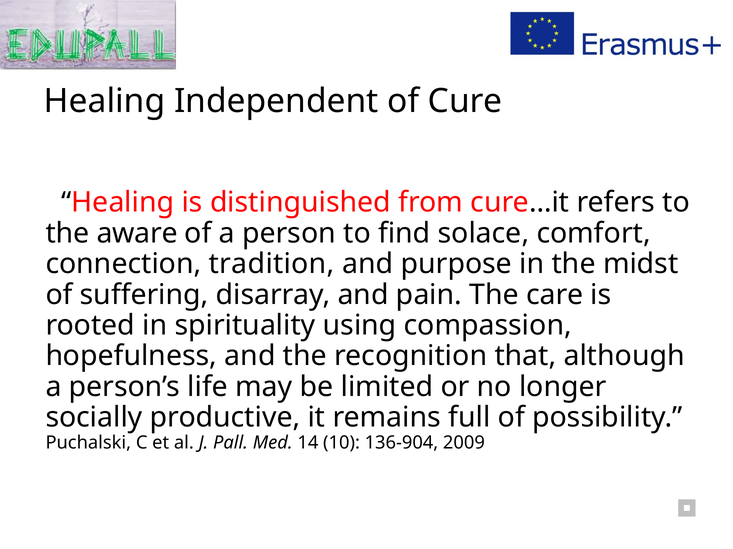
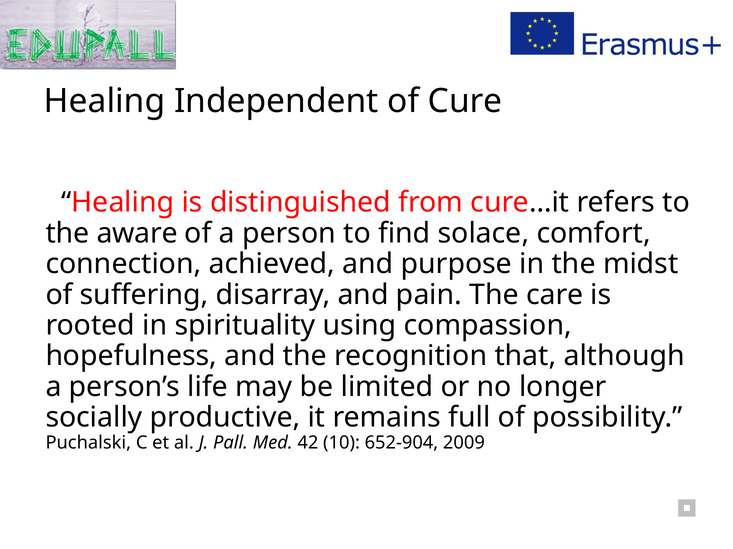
tradition: tradition -> achieved (272, 264)
14: 14 -> 42 (308, 443)
136-904: 136-904 -> 652-904 (401, 443)
